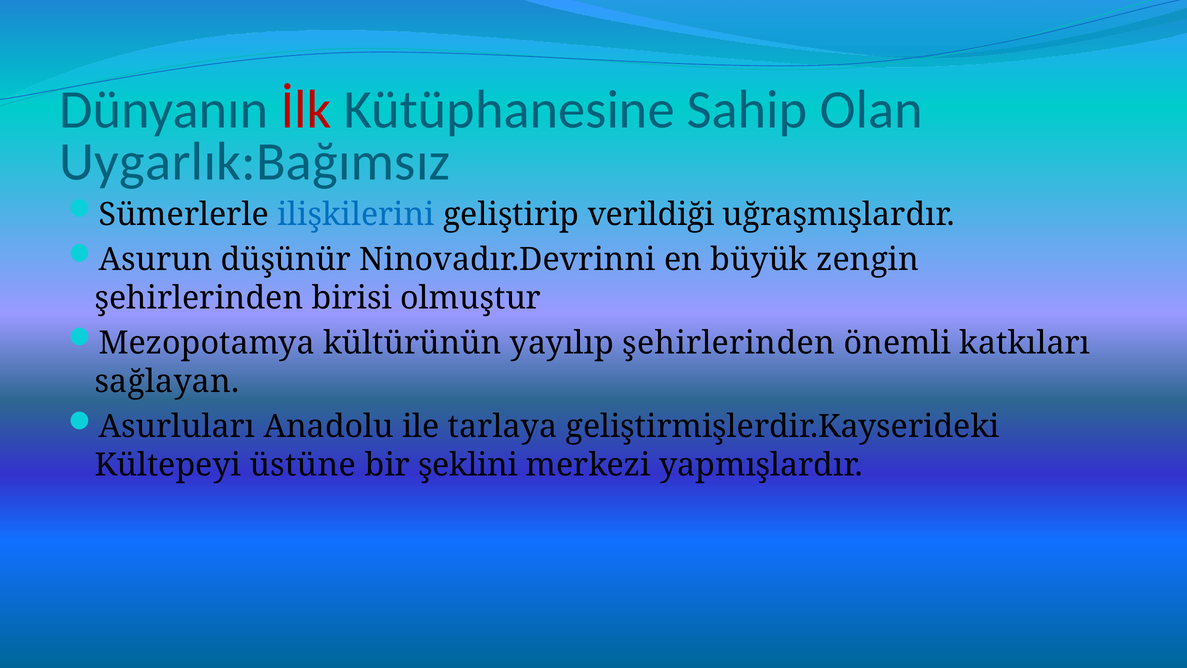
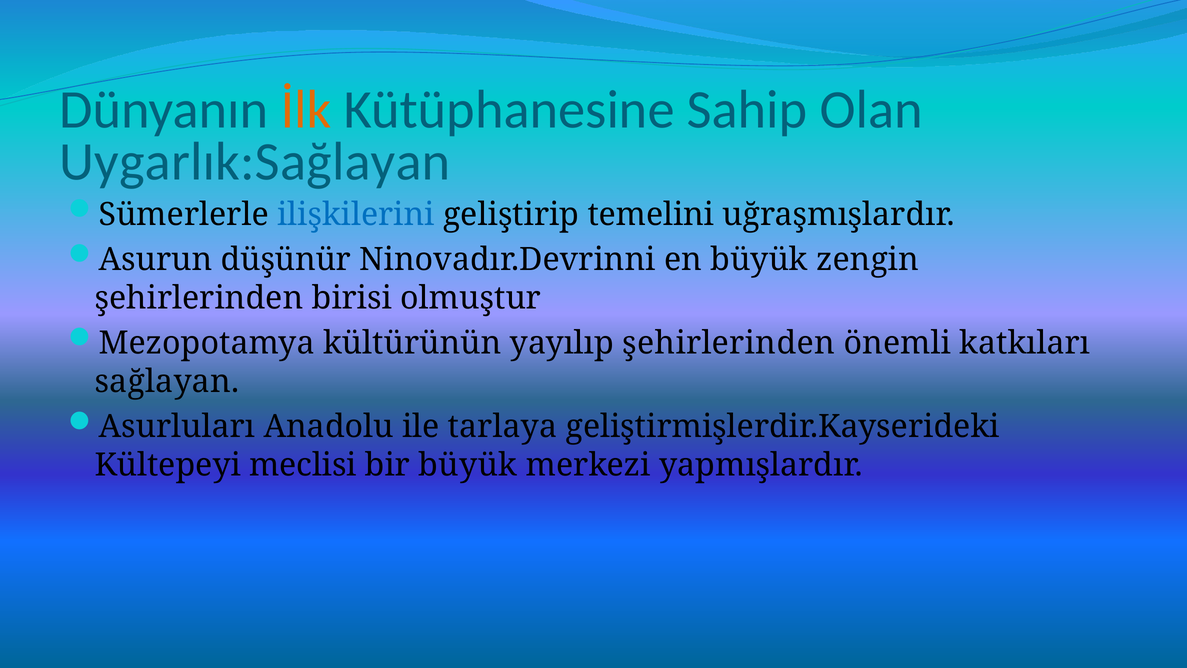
İlk colour: red -> orange (306, 110)
Uygarlık:Bağımsız: Uygarlık:Bağımsız -> Uygarlık:Sağlayan (255, 162)
verildiği: verildiği -> temelini (651, 214)
üstüne: üstüne -> meclisi (303, 465)
bir şeklini: şeklini -> büyük (468, 465)
